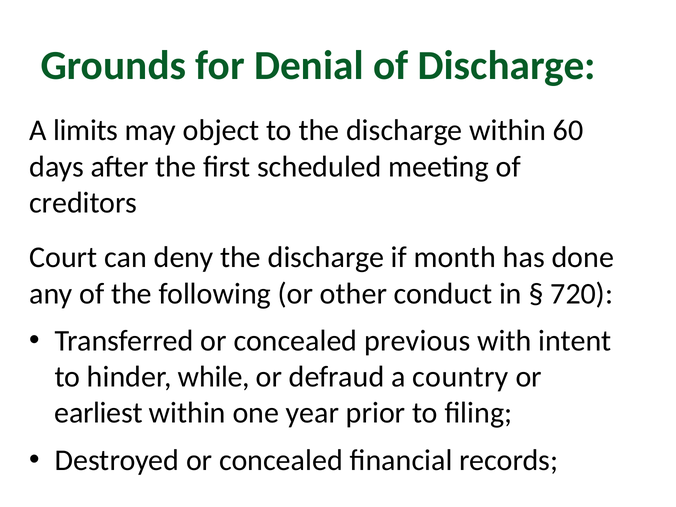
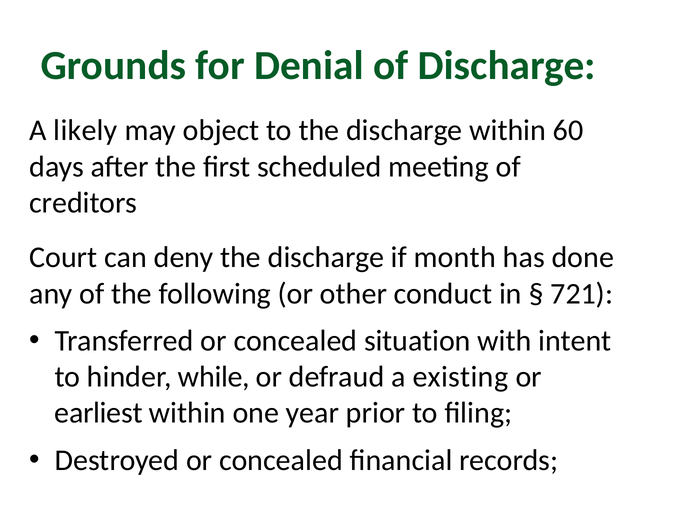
limits: limits -> likely (85, 131)
720: 720 -> 721 (582, 294)
previous: previous -> situation (417, 341)
country: country -> existing (460, 377)
